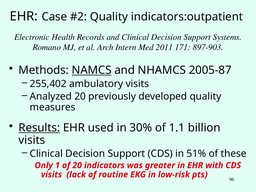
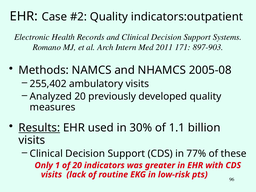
NAMCS underline: present -> none (92, 70)
2005-87: 2005-87 -> 2005-08 (210, 70)
51%: 51% -> 77% (196, 154)
